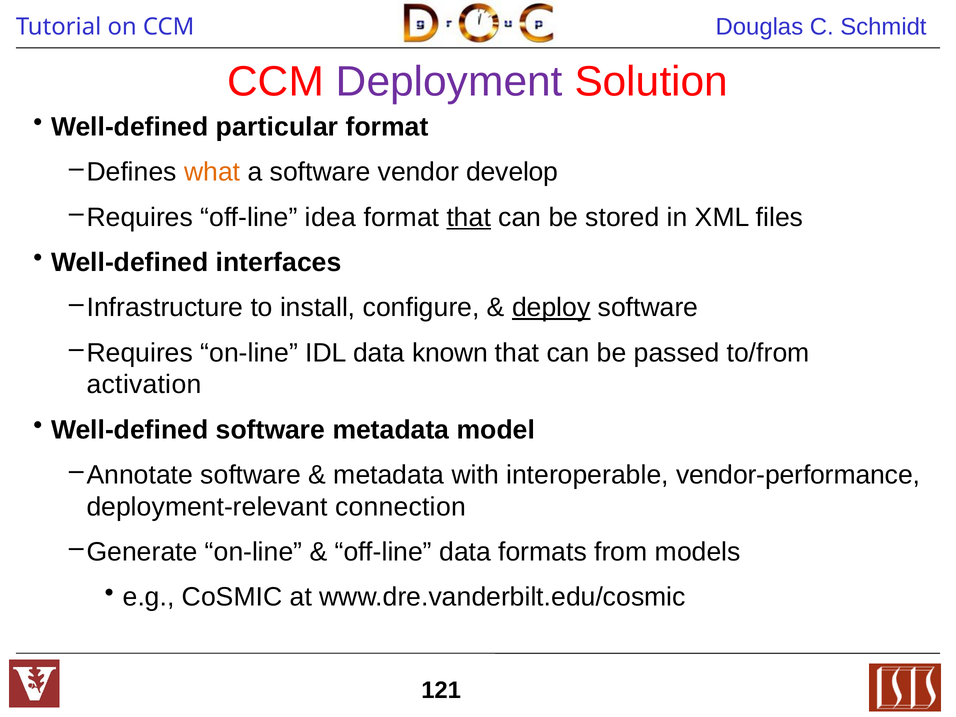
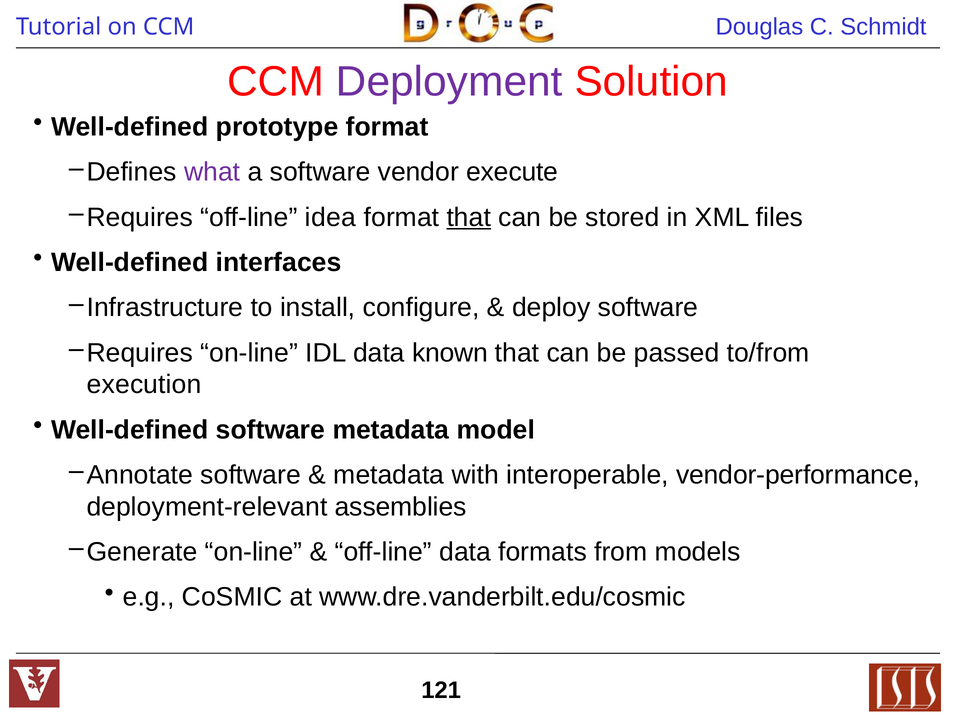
particular: particular -> prototype (277, 127)
what colour: orange -> purple (212, 172)
develop: develop -> execute (512, 172)
deploy underline: present -> none (551, 308)
activation: activation -> execution (144, 385)
connection: connection -> assemblies (401, 507)
